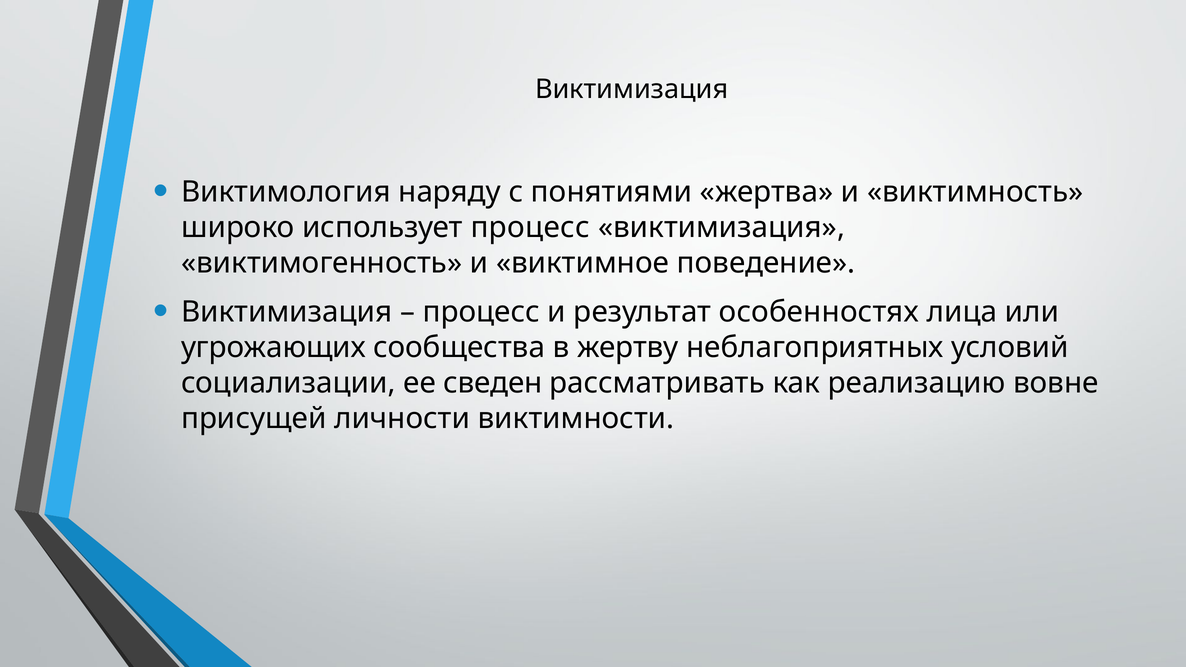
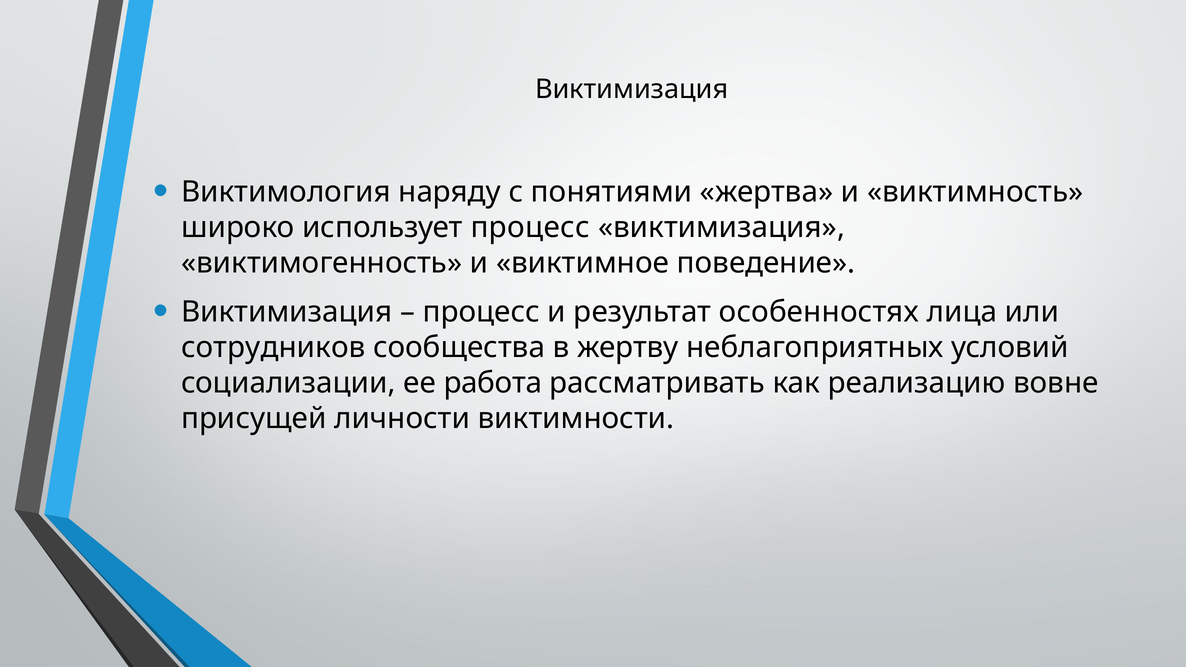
угрожающих: угрожающих -> сотрудников (273, 348)
сведен: сведен -> работа (493, 383)
